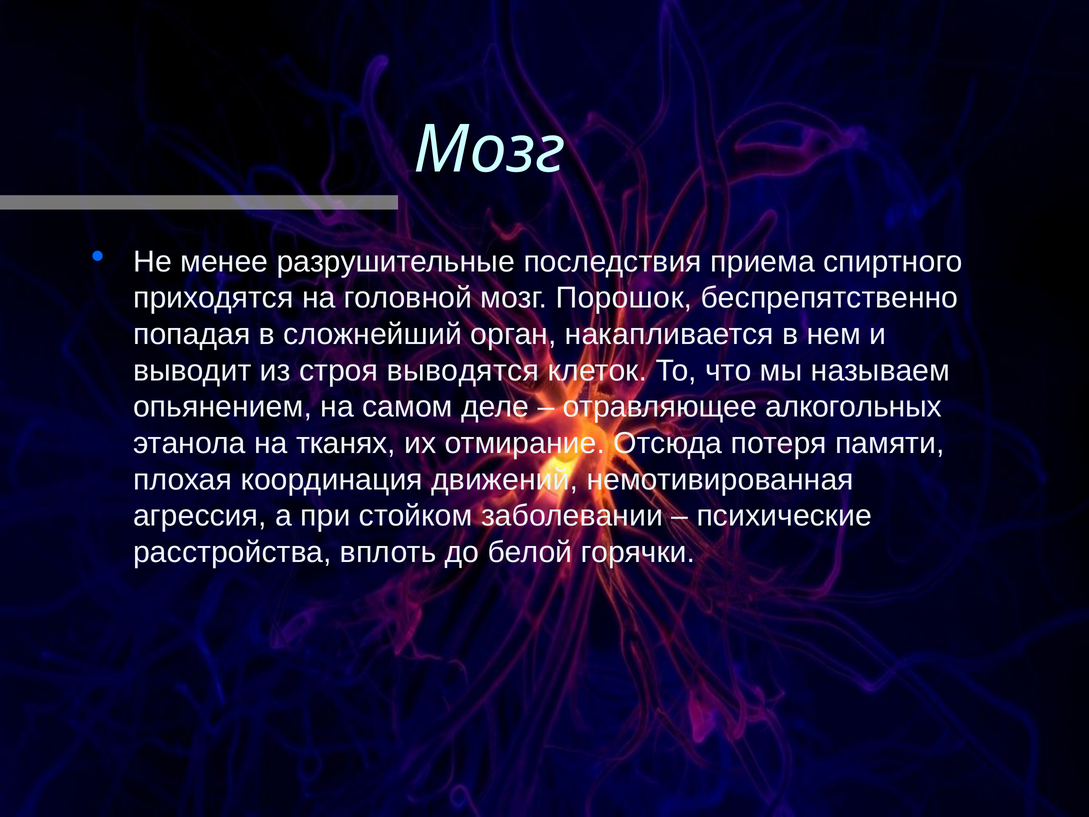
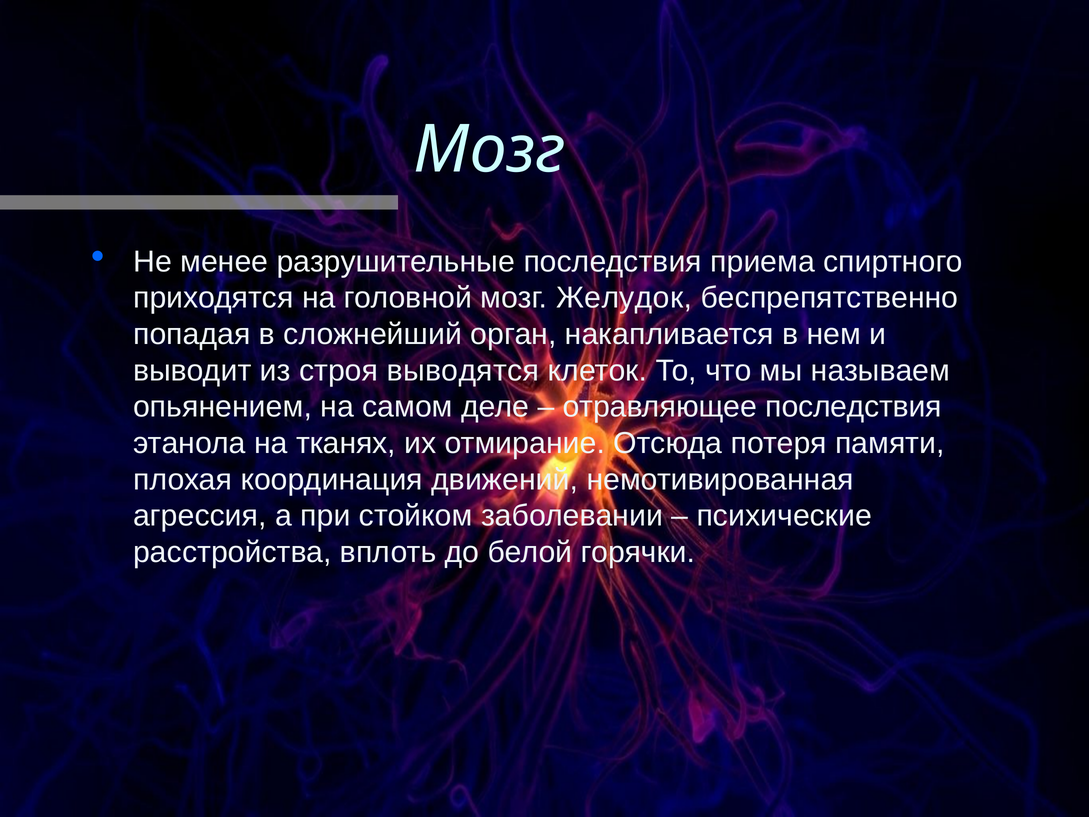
Порошок: Порошок -> Желудок (624, 298)
отравляющее алкогольных: алкогольных -> последствия (854, 407)
